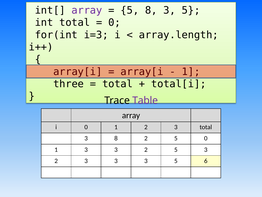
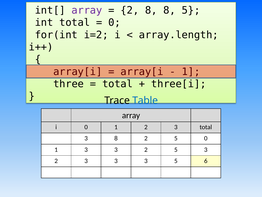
5: 5 -> 2 (130, 10)
8 3: 3 -> 8 (170, 10)
i=3: i=3 -> i=2 (96, 35)
total[i: total[i -> three[i (179, 84)
Table colour: purple -> blue (145, 100)
